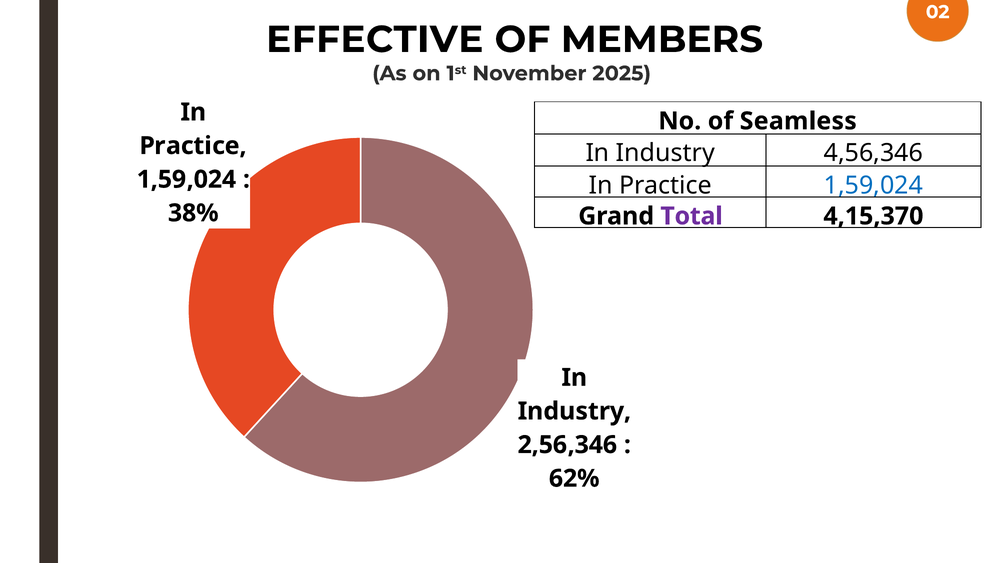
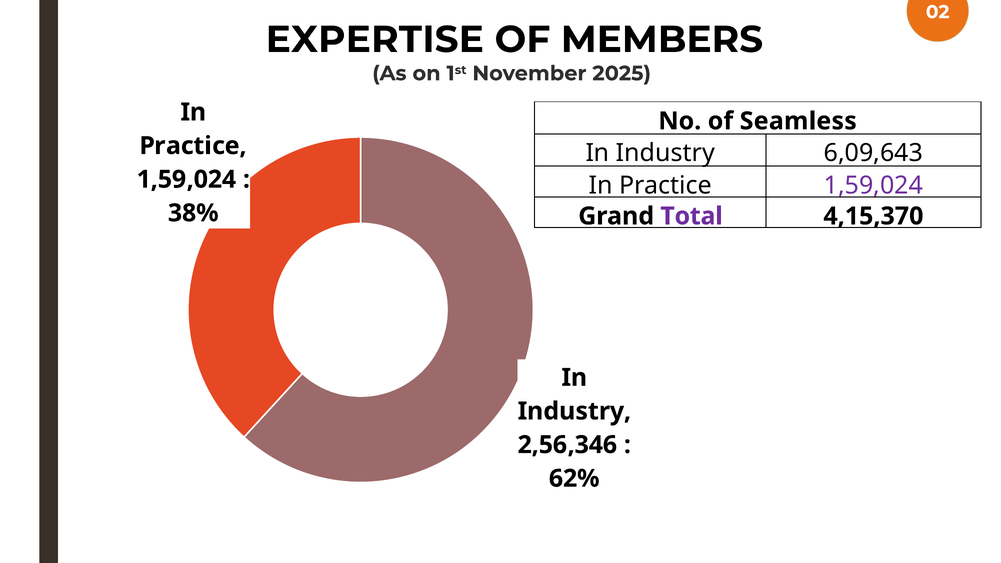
EFFECTIVE: EFFECTIVE -> EXPERTISE (375, 40)
4,56,346: 4,56,346 -> 6,09,643 (873, 153)
1,59,024 colour: blue -> purple (873, 185)
